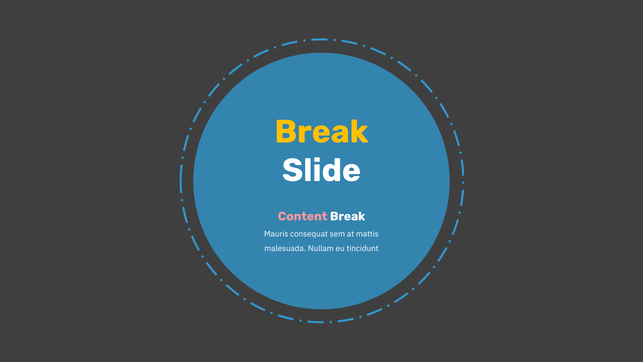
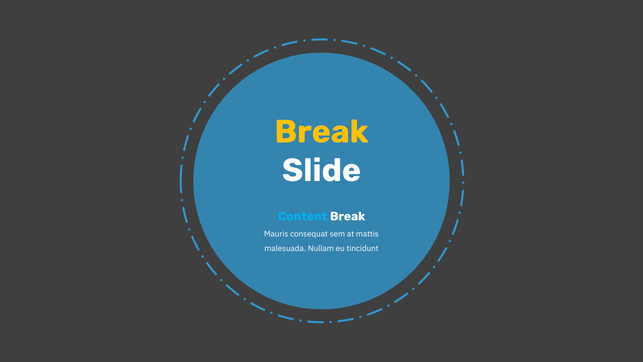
Content colour: pink -> light blue (303, 216)
